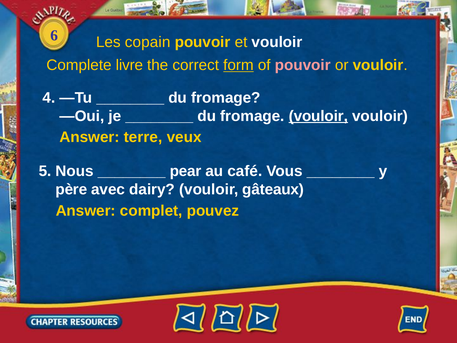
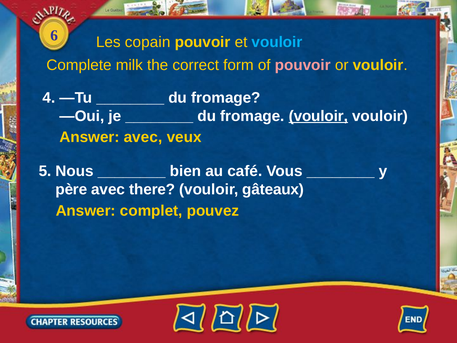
vouloir colour: white -> light blue (277, 42)
livre: livre -> milk (129, 65)
form underline: present -> none (238, 65)
Answer terre: terre -> avec (143, 137)
pear: pear -> bien (186, 171)
dairy: dairy -> there (152, 189)
